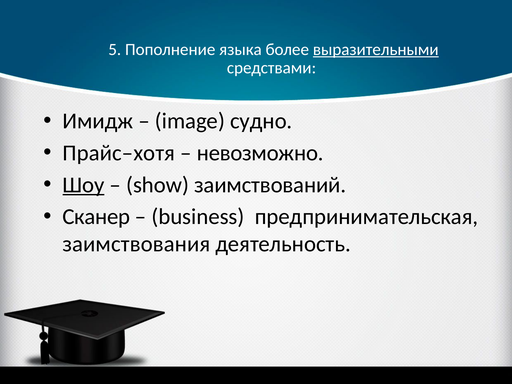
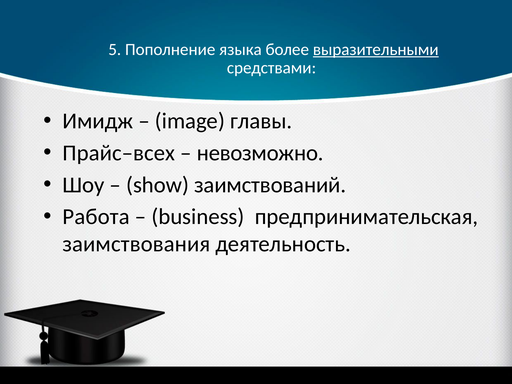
судно: судно -> главы (261, 121)
Прайс–хотя: Прайс–хотя -> Прайс–всех (119, 153)
Шоу underline: present -> none (84, 185)
Сканер: Сканер -> Работа (96, 217)
